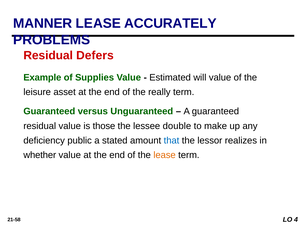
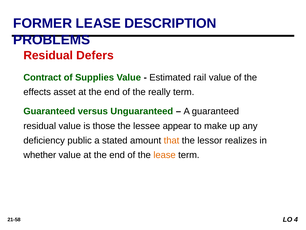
MANNER: MANNER -> FORMER (43, 23)
ACCURATELY: ACCURATELY -> DESCRIPTION (170, 23)
Example: Example -> Contract (42, 77)
will: will -> rail (200, 77)
leisure: leisure -> effects (37, 92)
double: double -> appear (177, 126)
that colour: blue -> orange (172, 140)
